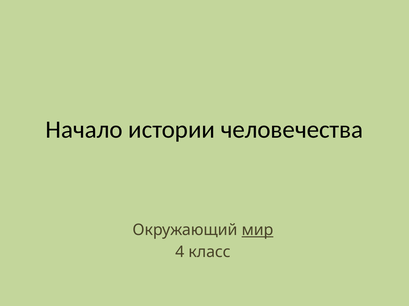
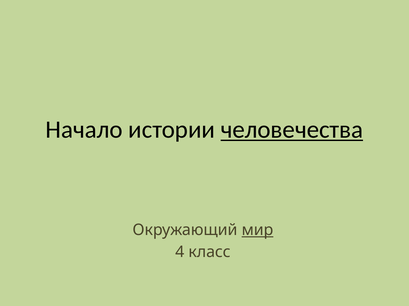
человечества underline: none -> present (292, 130)
